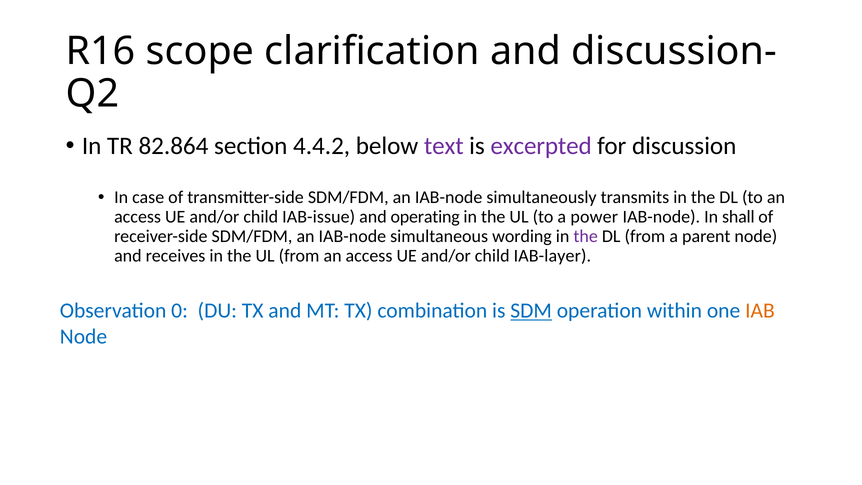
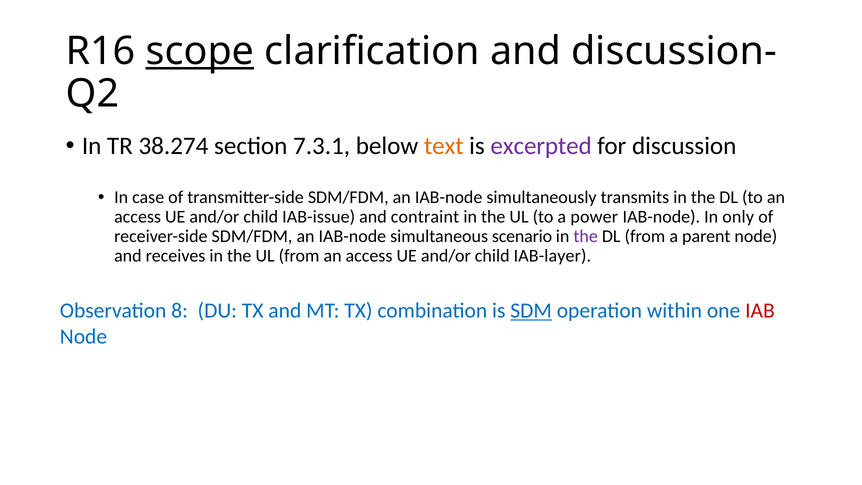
scope underline: none -> present (200, 51)
82.864: 82.864 -> 38.274 (173, 146)
4.4.2: 4.4.2 -> 7.3.1 (322, 146)
text colour: purple -> orange (444, 146)
operating: operating -> contraint (425, 217)
shall: shall -> only (738, 217)
wording: wording -> scenario (522, 236)
0: 0 -> 8 (180, 311)
IAB colour: orange -> red (760, 311)
